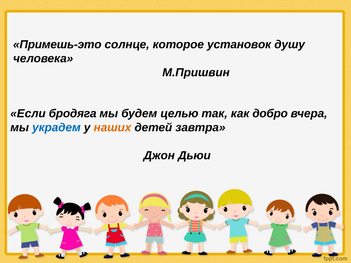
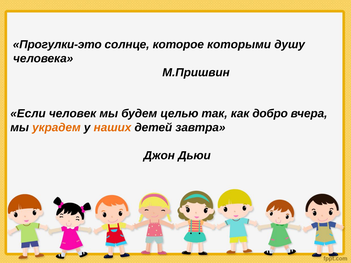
Примешь-это: Примешь-это -> Прогулки-это (57, 44)
установок: установок -> которыми (239, 44)
бродяга: бродяга -> человек (73, 114)
украдем colour: blue -> orange (56, 128)
